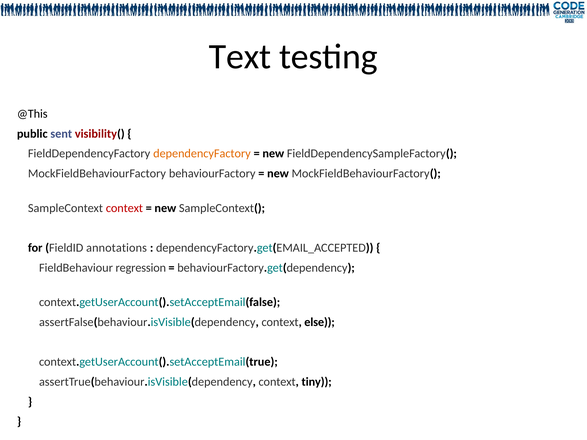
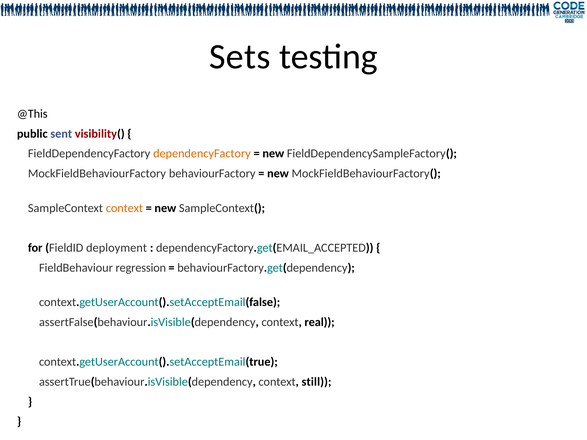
Text: Text -> Sets (240, 57)
context colour: red -> orange (124, 208)
annotations: annotations -> deployment (117, 248)
else: else -> real (319, 322)
tiny: tiny -> still (316, 382)
